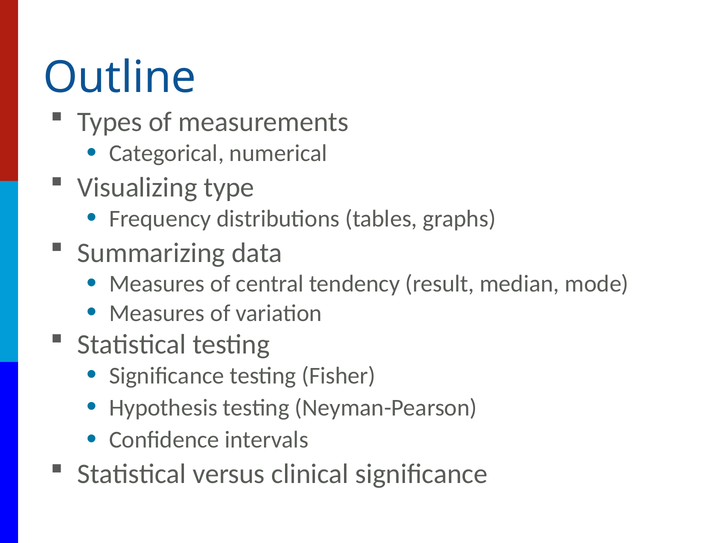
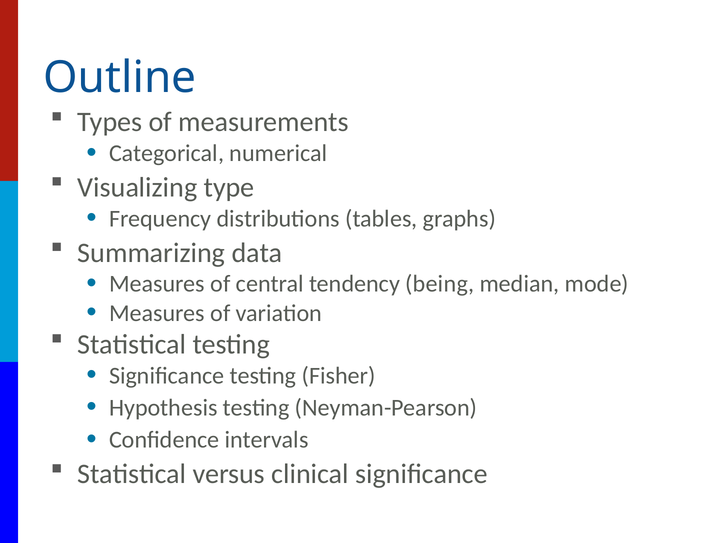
result: result -> being (440, 284)
